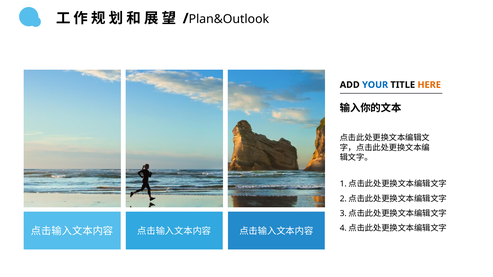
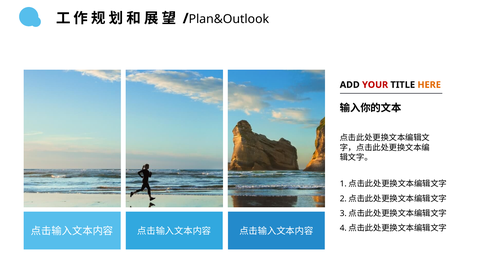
YOUR colour: blue -> red (375, 85)
